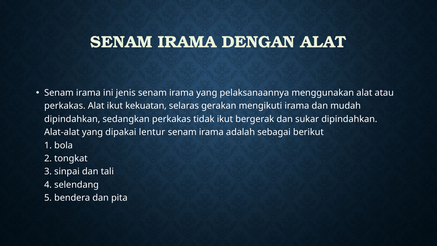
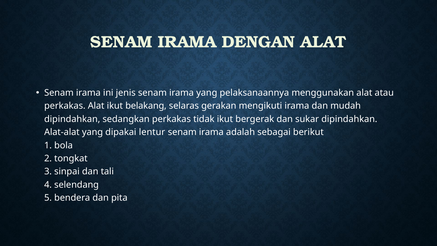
kekuatan: kekuatan -> belakang (146, 106)
